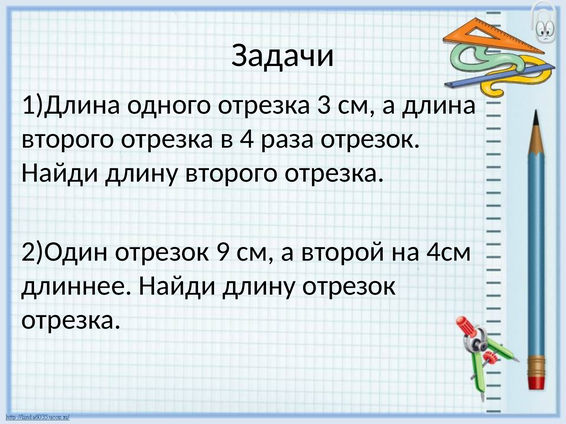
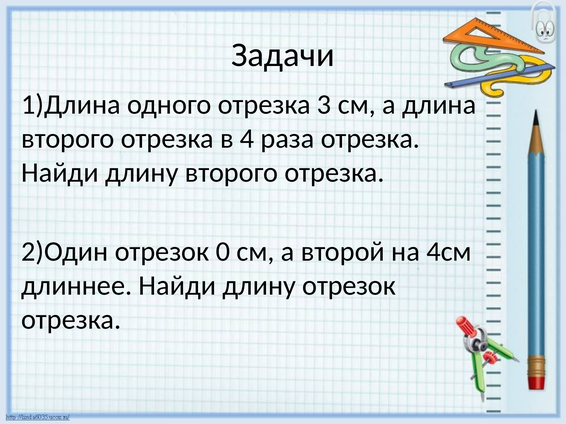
раза отрезок: отрезок -> отрезка (370, 139)
9: 9 -> 0 (223, 252)
